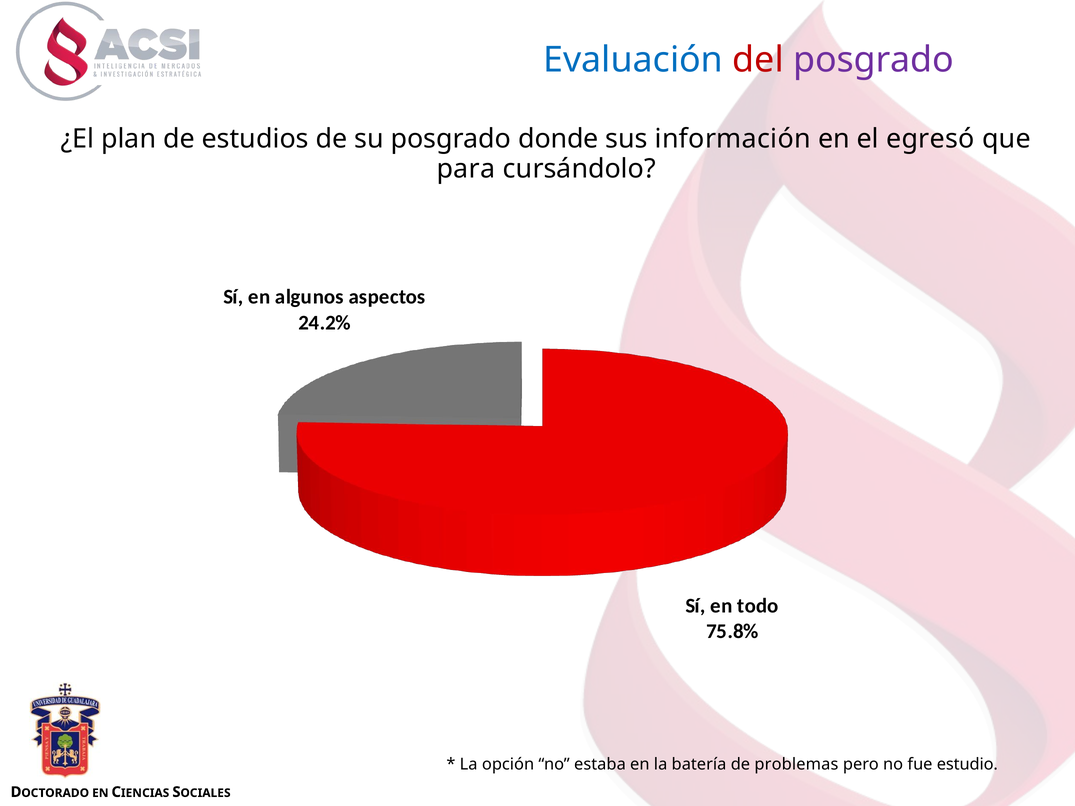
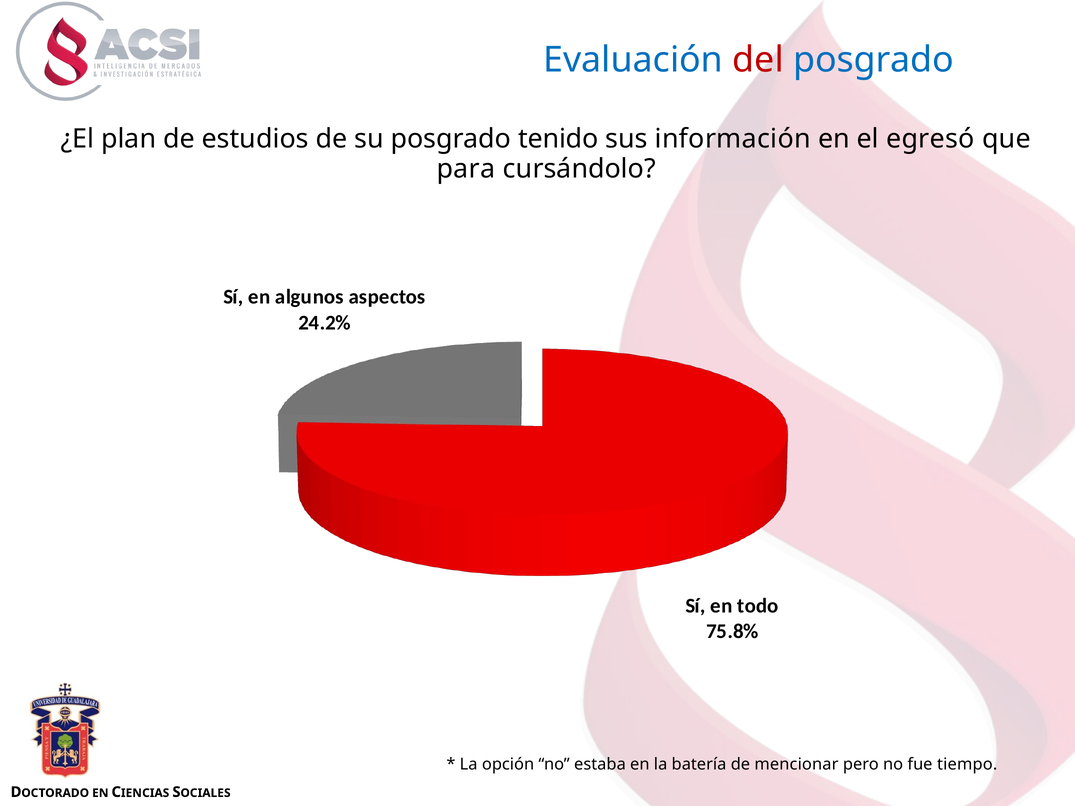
posgrado colour: purple -> blue (874, 60)
donde: donde -> tenido (558, 139)
problemas: problemas -> mencionar (796, 765)
estudio: estudio -> tiempo (967, 765)
